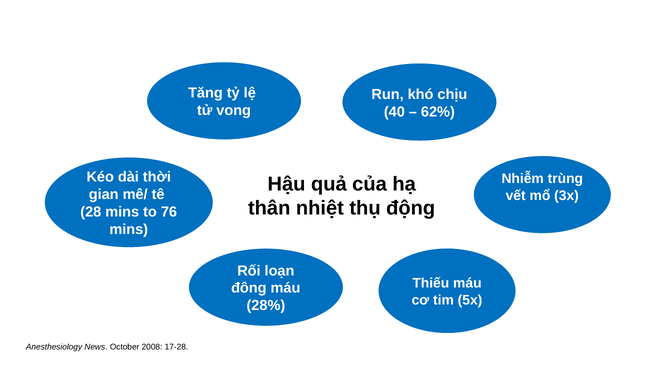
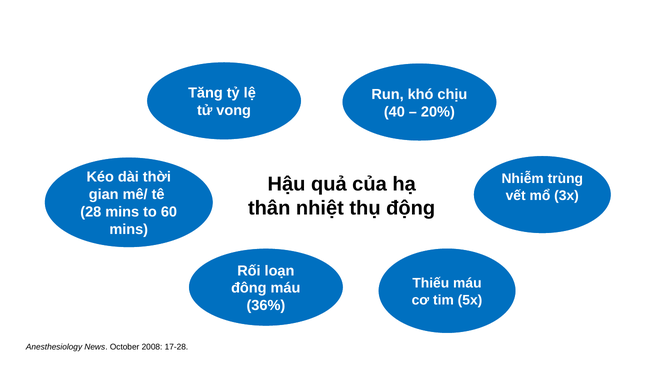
62%: 62% -> 20% (438, 112)
76: 76 -> 60 (169, 212)
28%: 28% -> 36% (266, 305)
